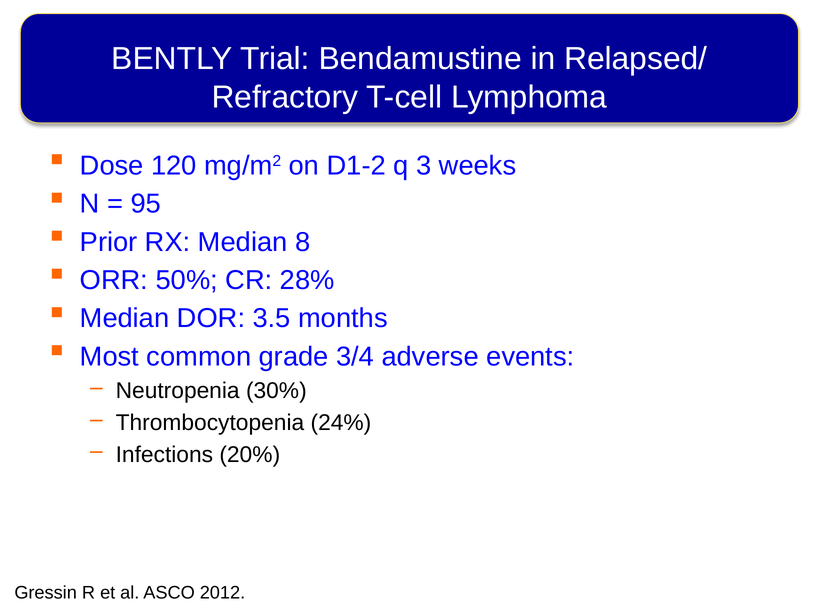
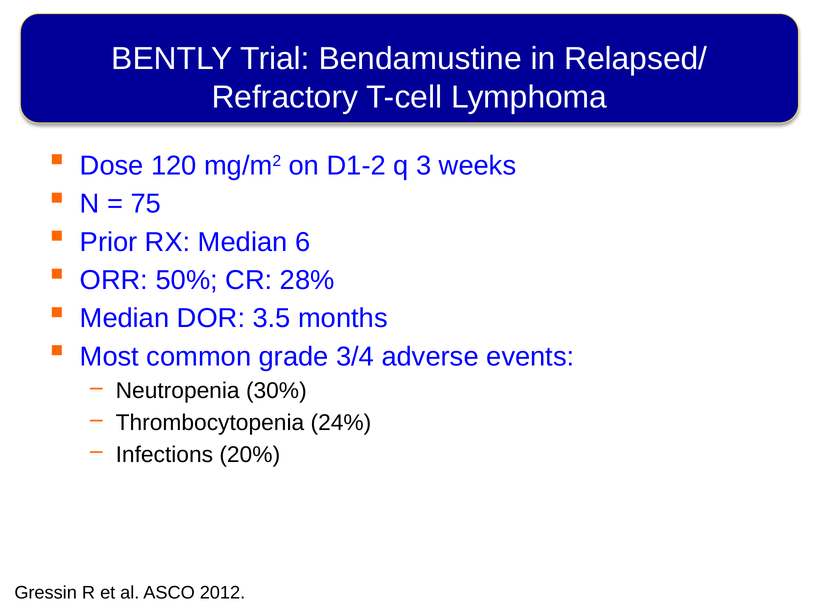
95: 95 -> 75 (146, 204)
8: 8 -> 6 (303, 242)
